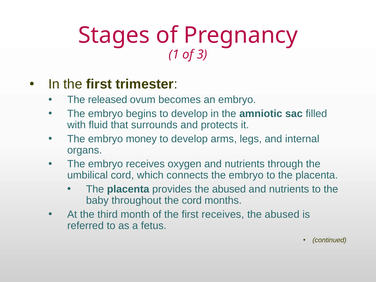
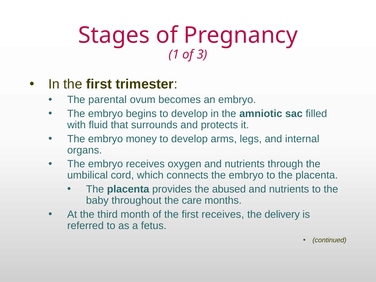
released: released -> parental (108, 100)
the cord: cord -> care (192, 200)
abused: abused -> delivery (282, 214)
